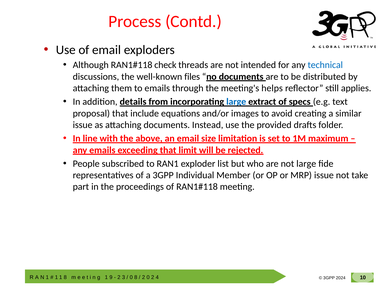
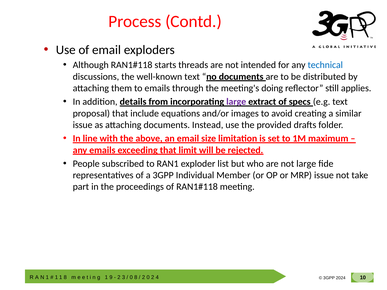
check: check -> starts (165, 65)
well-known files: files -> text (192, 77)
helps: helps -> doing (272, 88)
large colour: blue -> purple (236, 102)
